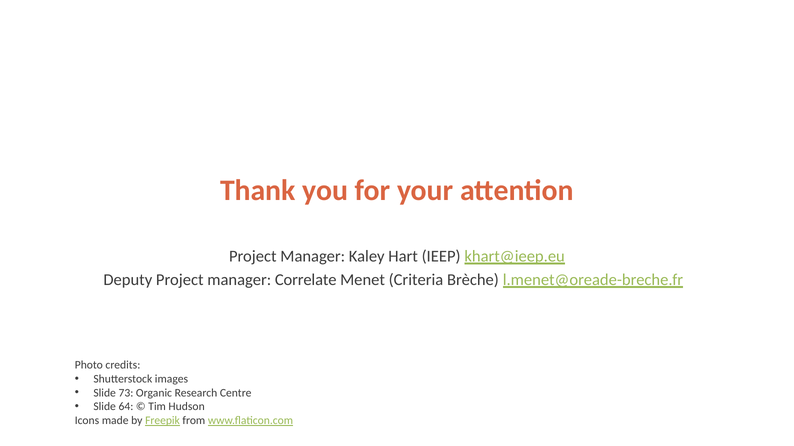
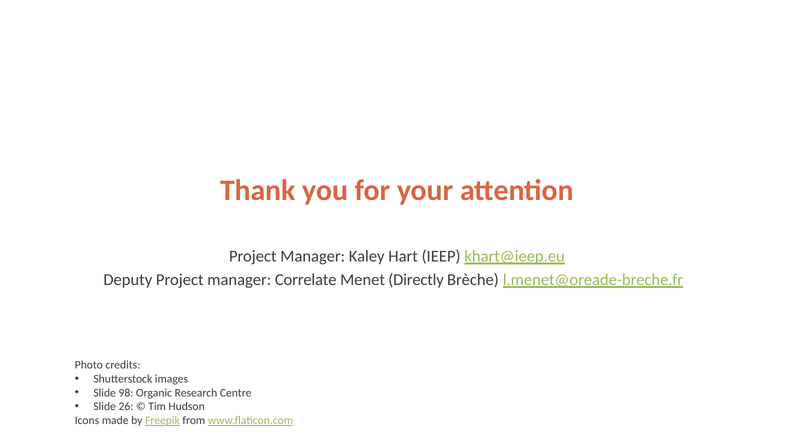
Criteria: Criteria -> Directly (416, 280)
73: 73 -> 98 (126, 393)
64: 64 -> 26 (126, 407)
